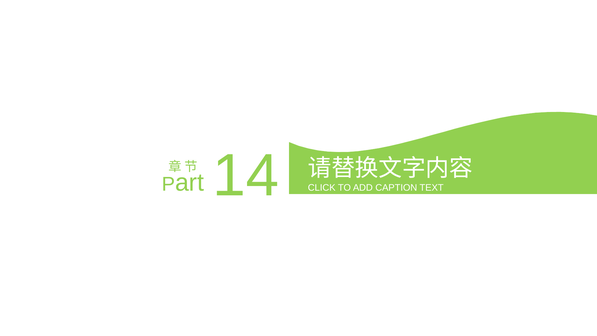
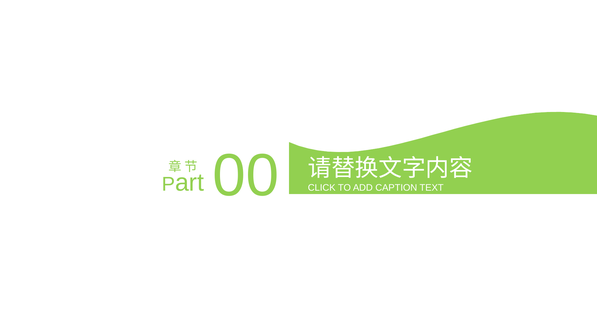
14: 14 -> 00 (246, 176)
